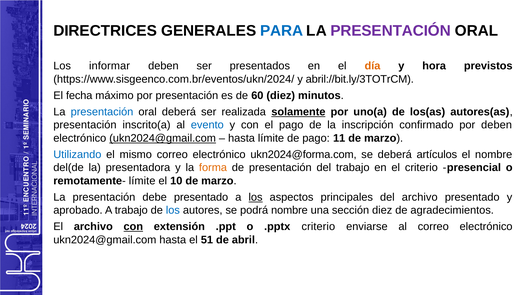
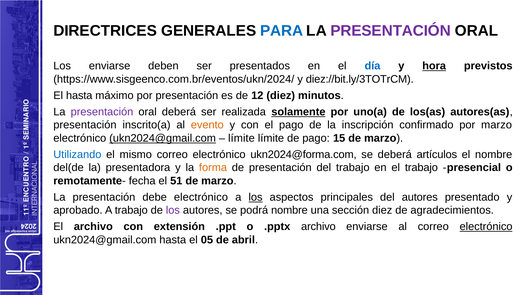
Los informar: informar -> enviarse (110, 66)
día colour: orange -> blue (372, 66)
hora underline: none -> present (434, 66)
abril://bit.ly/3TOTrCM: abril://bit.ly/3TOTrCM -> diez://bit.ly/3TOTrCM (360, 79)
El fecha: fecha -> hasta (79, 96)
60: 60 -> 12 (257, 96)
presentación colour: blue -> purple (102, 112)
evento colour: blue -> orange (207, 125)
por deben: deben -> marzo (497, 125)
hasta: hasta -> límite (241, 138)
11: 11 -> 15 (339, 138)
el criterio: criterio -> trabajo (421, 168)
remotamente- límite: límite -> fecha (142, 181)
10: 10 -> 51 (176, 181)
debe presentado: presentado -> electrónico (201, 197)
del archivo: archivo -> autores (420, 197)
los colour: blue -> purple (173, 211)
con underline: present -> none (133, 227)
.pptx criterio: criterio -> archivo (318, 227)
electrónico underline: none -> present (486, 227)
51: 51 -> 05 (207, 240)
